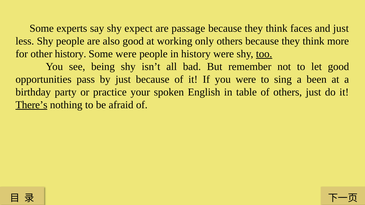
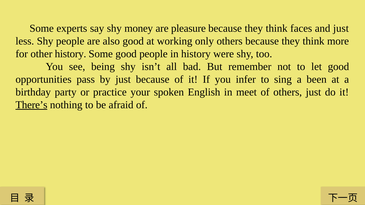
expect: expect -> money (139, 28)
passage: passage -> pleasure (188, 28)
Some were: were -> good (126, 54)
too underline: present -> none (264, 54)
you were: were -> infer (246, 79)
table: table -> meet (246, 92)
